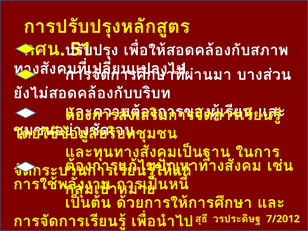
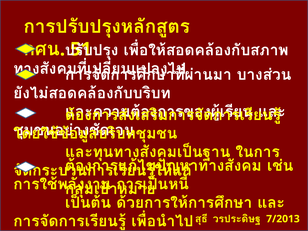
7/2012: 7/2012 -> 7/2013 (283, 219)
